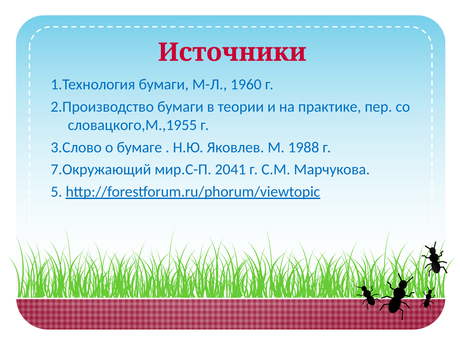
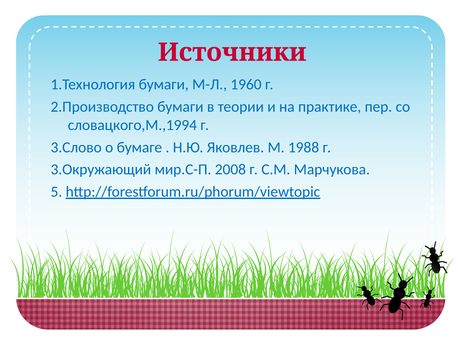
словацкого,М.,1955: словацкого,М.,1955 -> словацкого,М.,1994 (132, 125)
7.Окружающий: 7.Окружающий -> 3.Окружающий (101, 170)
2041: 2041 -> 2008 (230, 170)
